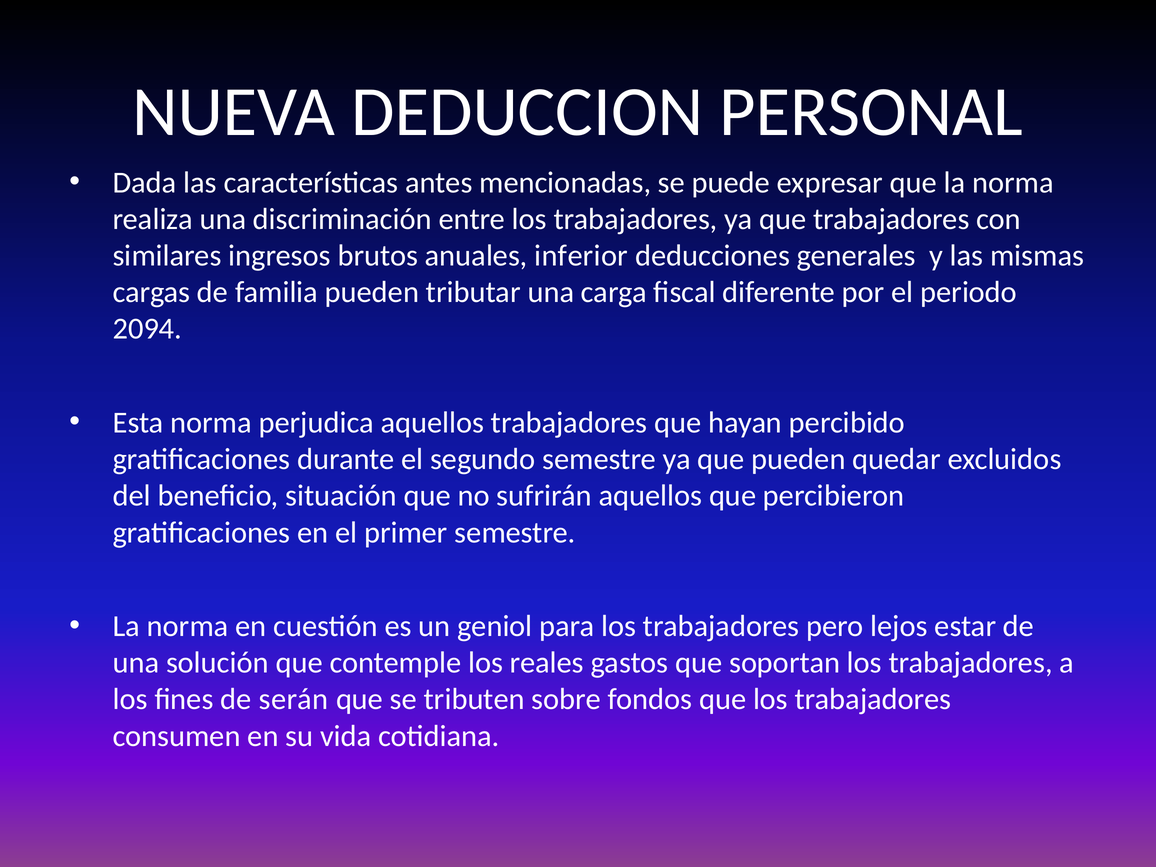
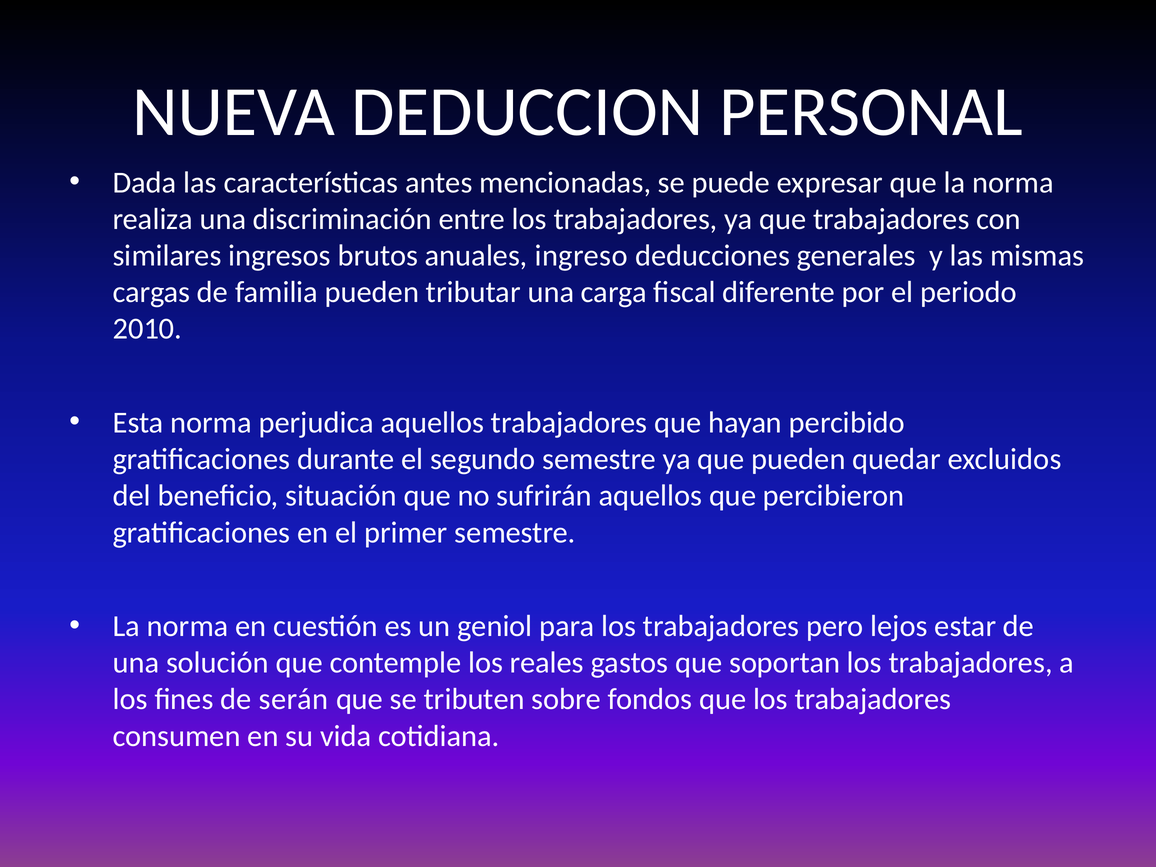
inferior: inferior -> ingreso (581, 256)
2094: 2094 -> 2010 (147, 329)
